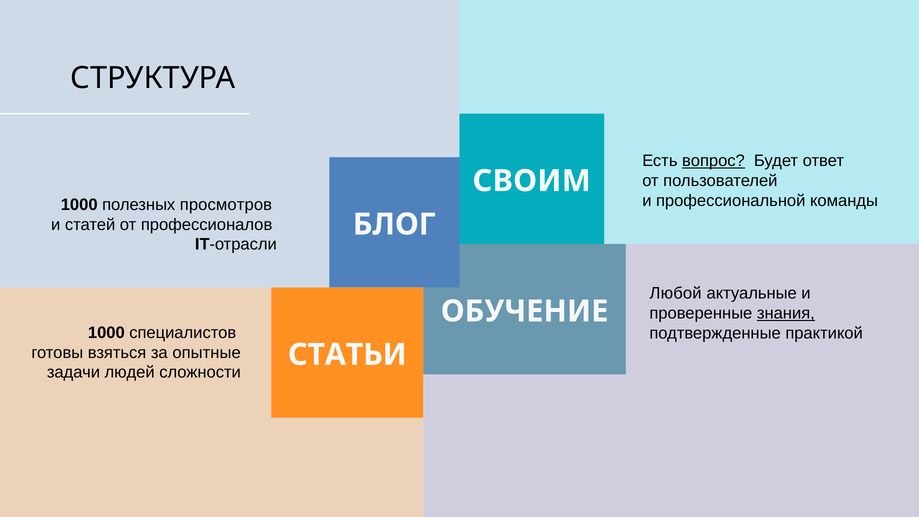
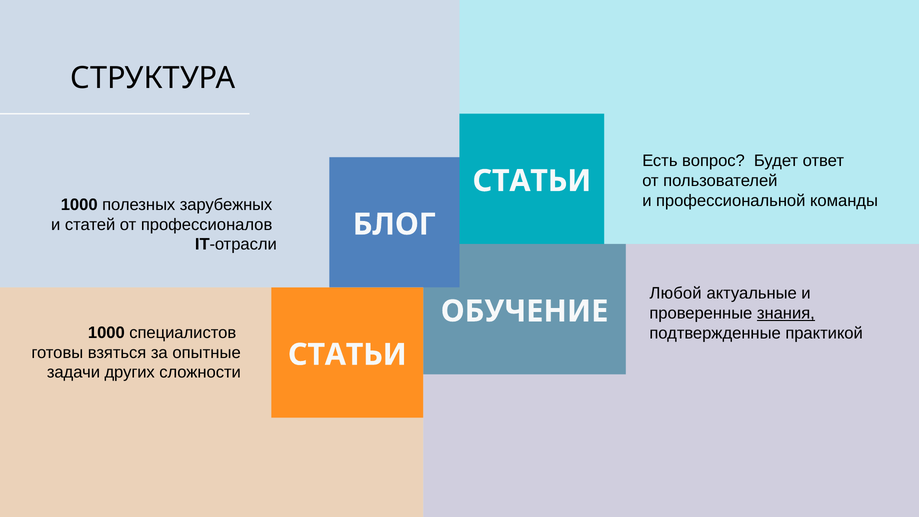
вопрос underline: present -> none (713, 161)
СВОИМ: СВОИМ -> СТАТЬИ (532, 181)
просмотров: просмотров -> зарубежных (226, 205)
людей: людей -> других (130, 372)
